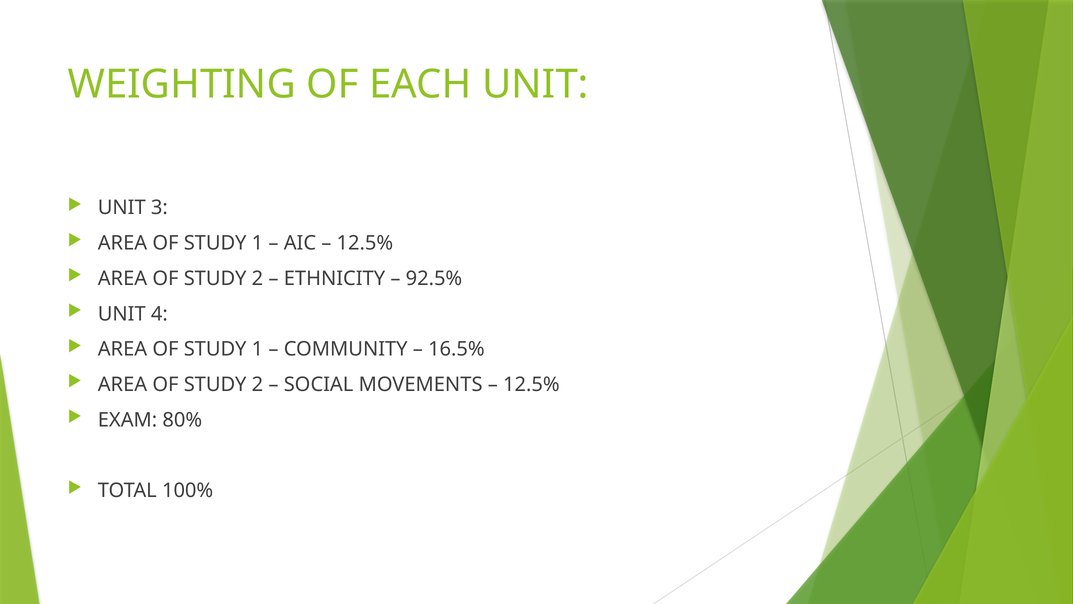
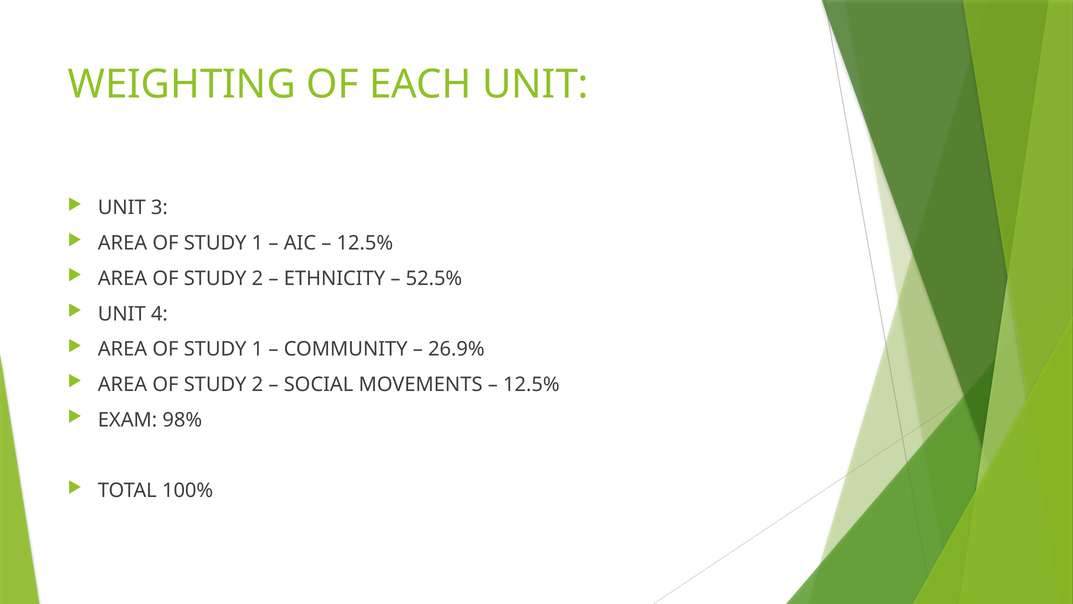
92.5%: 92.5% -> 52.5% (434, 278)
16.5%: 16.5% -> 26.9% (456, 349)
80%: 80% -> 98% (182, 420)
